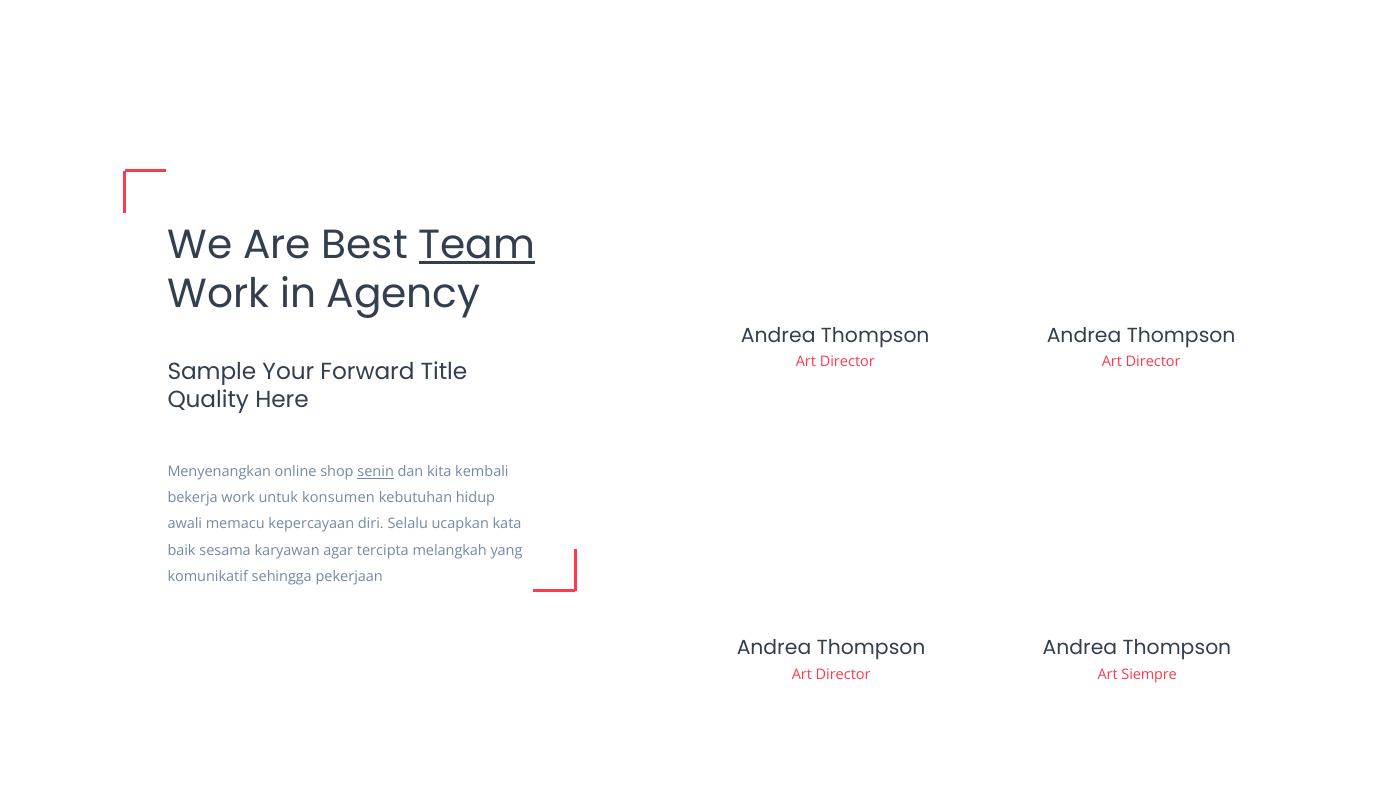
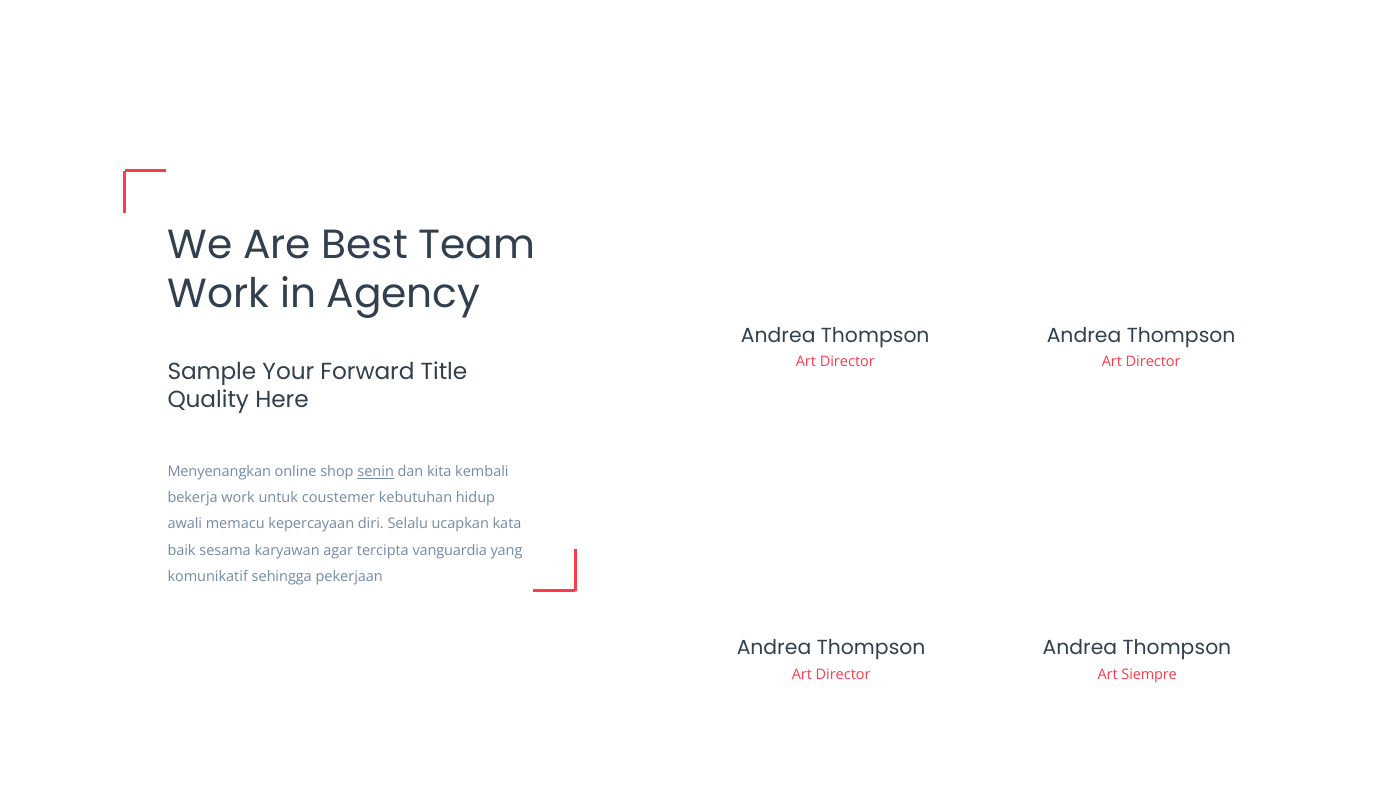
Team underline: present -> none (477, 245)
konsumen: konsumen -> coustemer (338, 498)
melangkah: melangkah -> vanguardia (450, 550)
